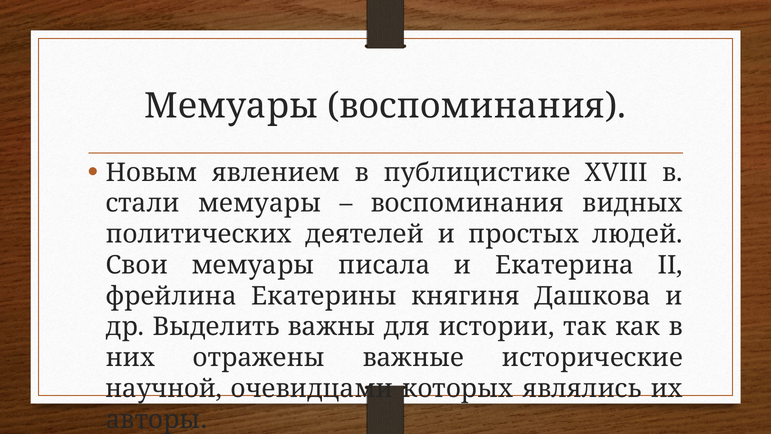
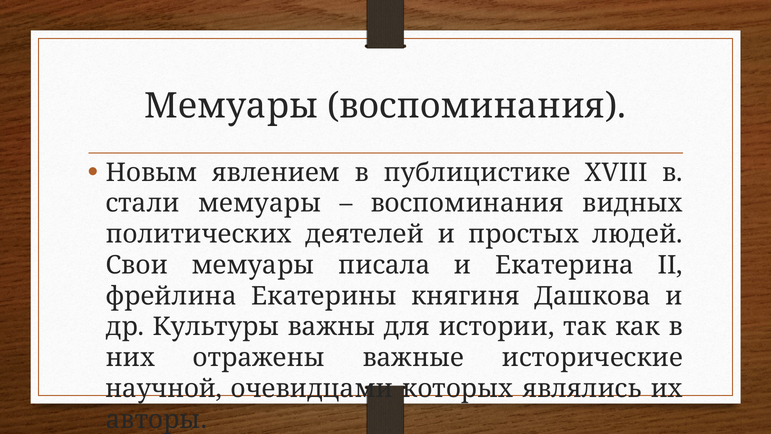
Выделить: Выделить -> Культуры (216, 327)
